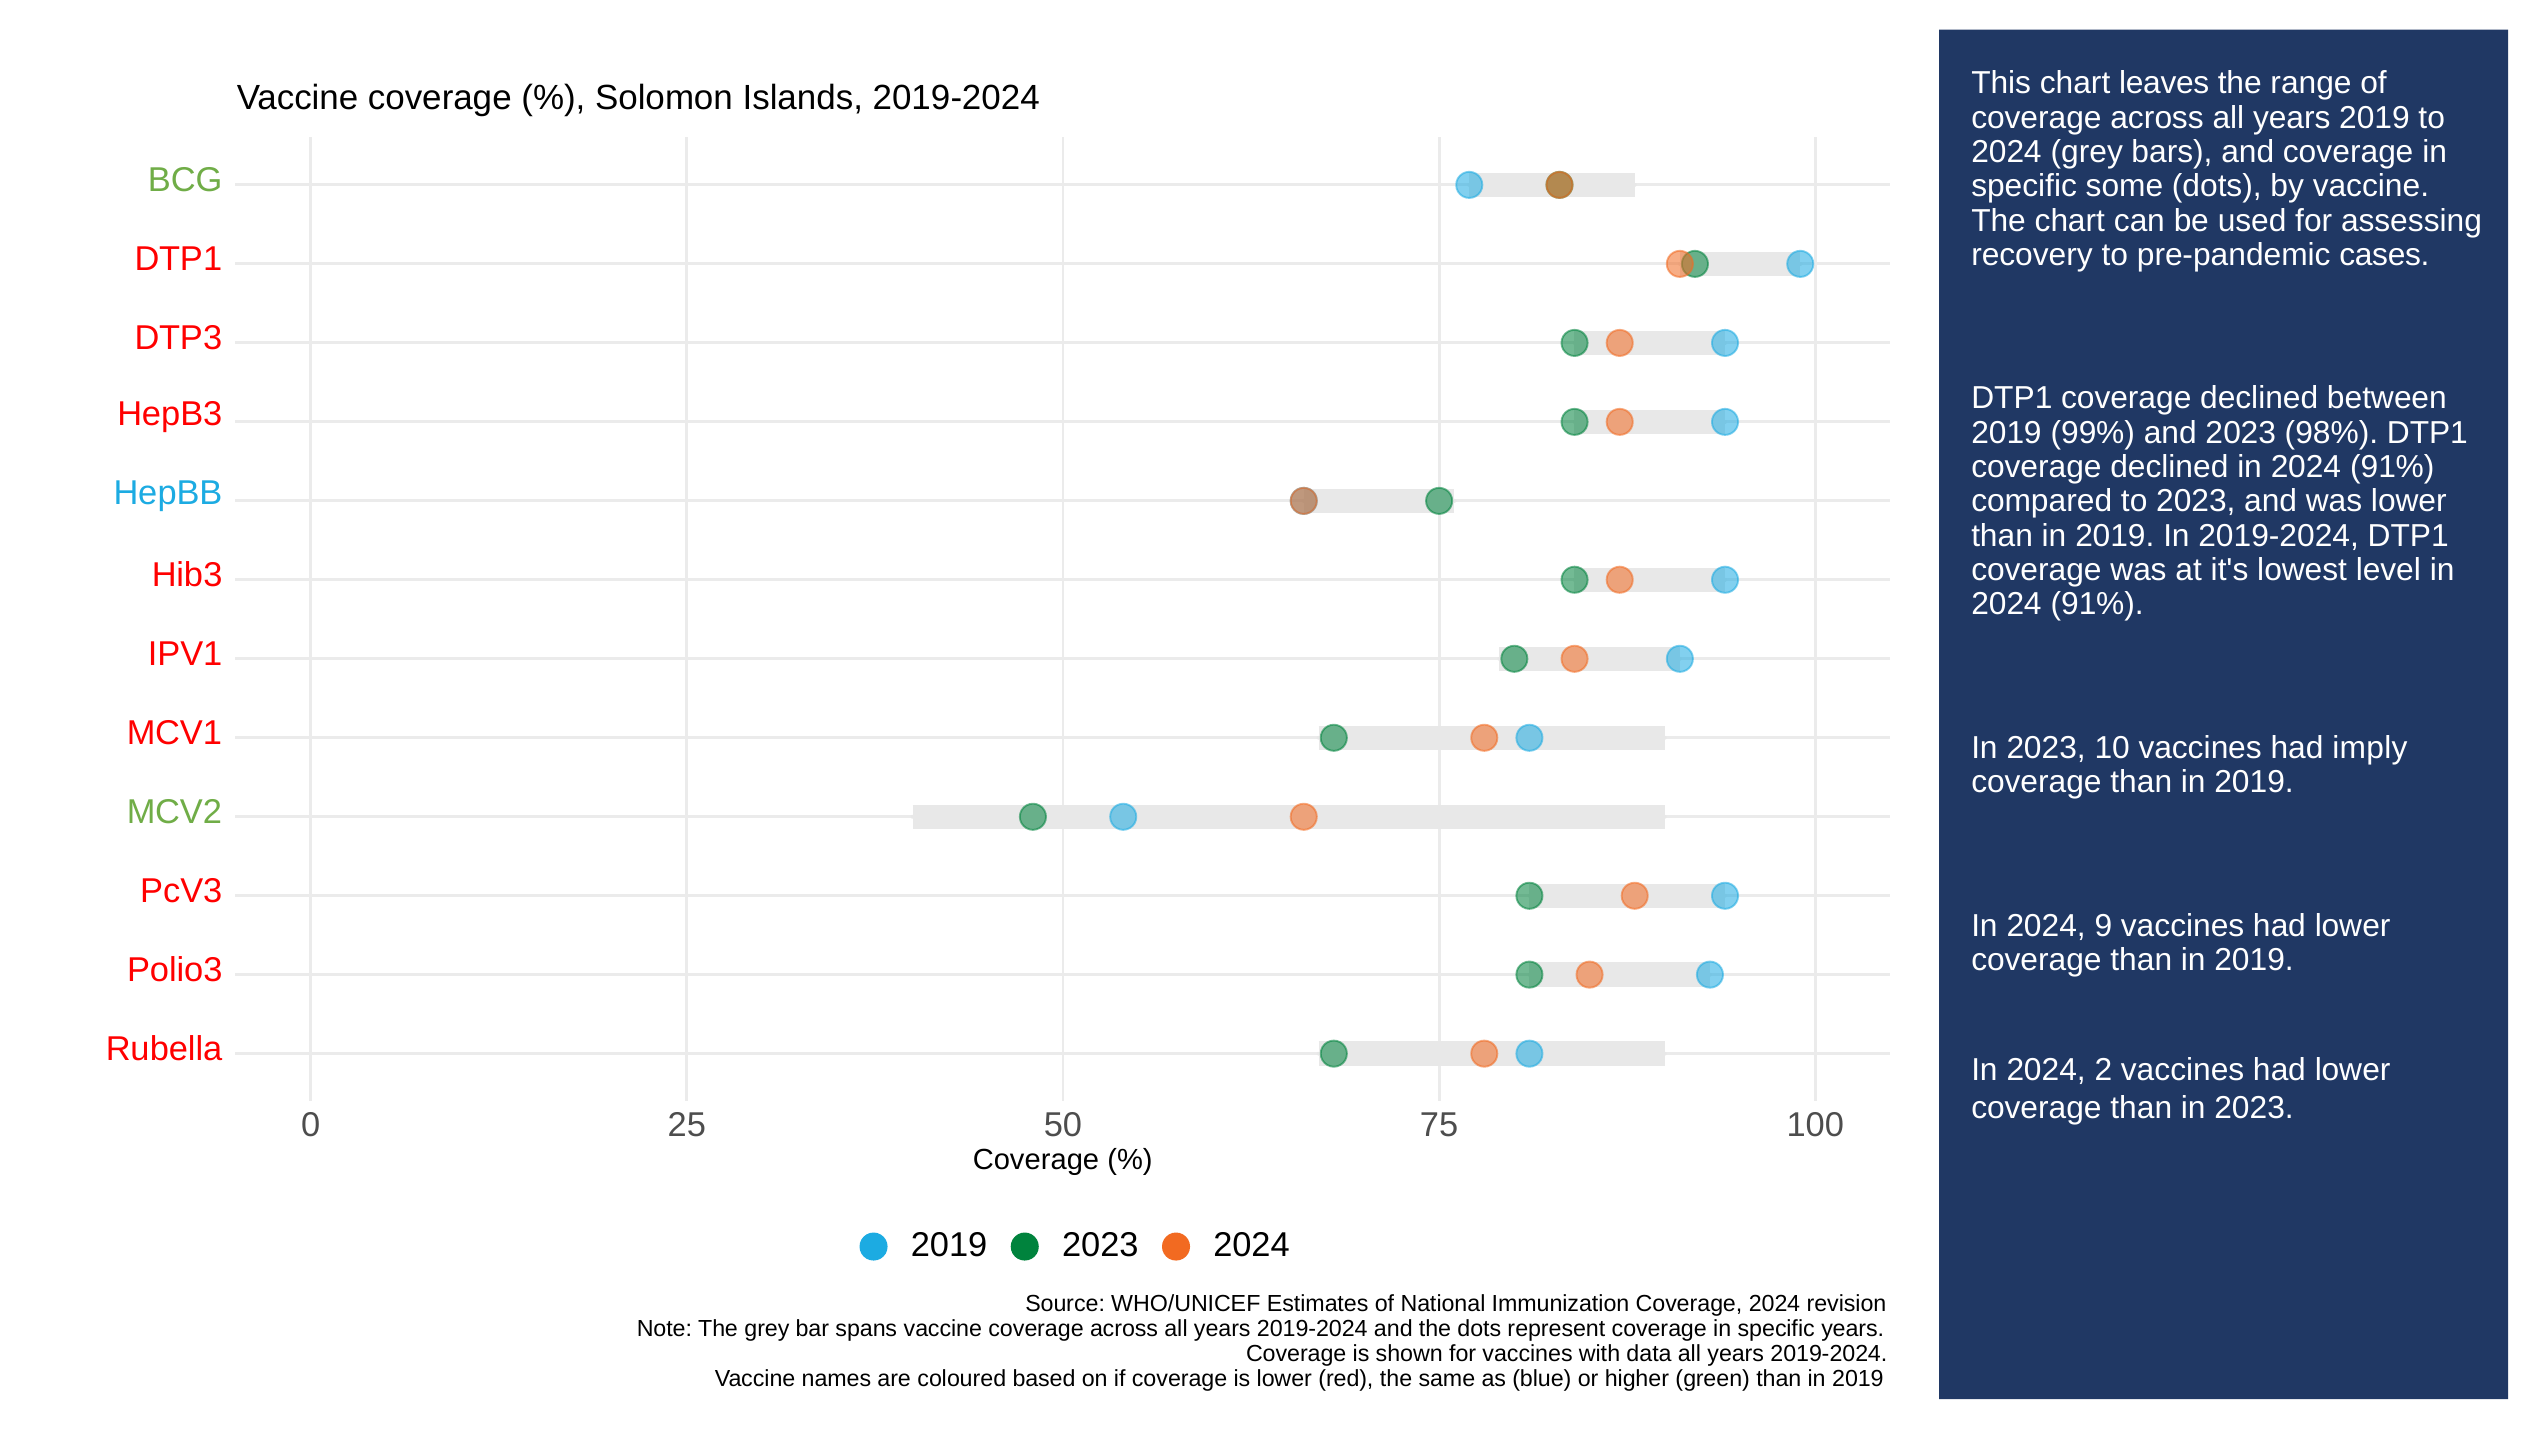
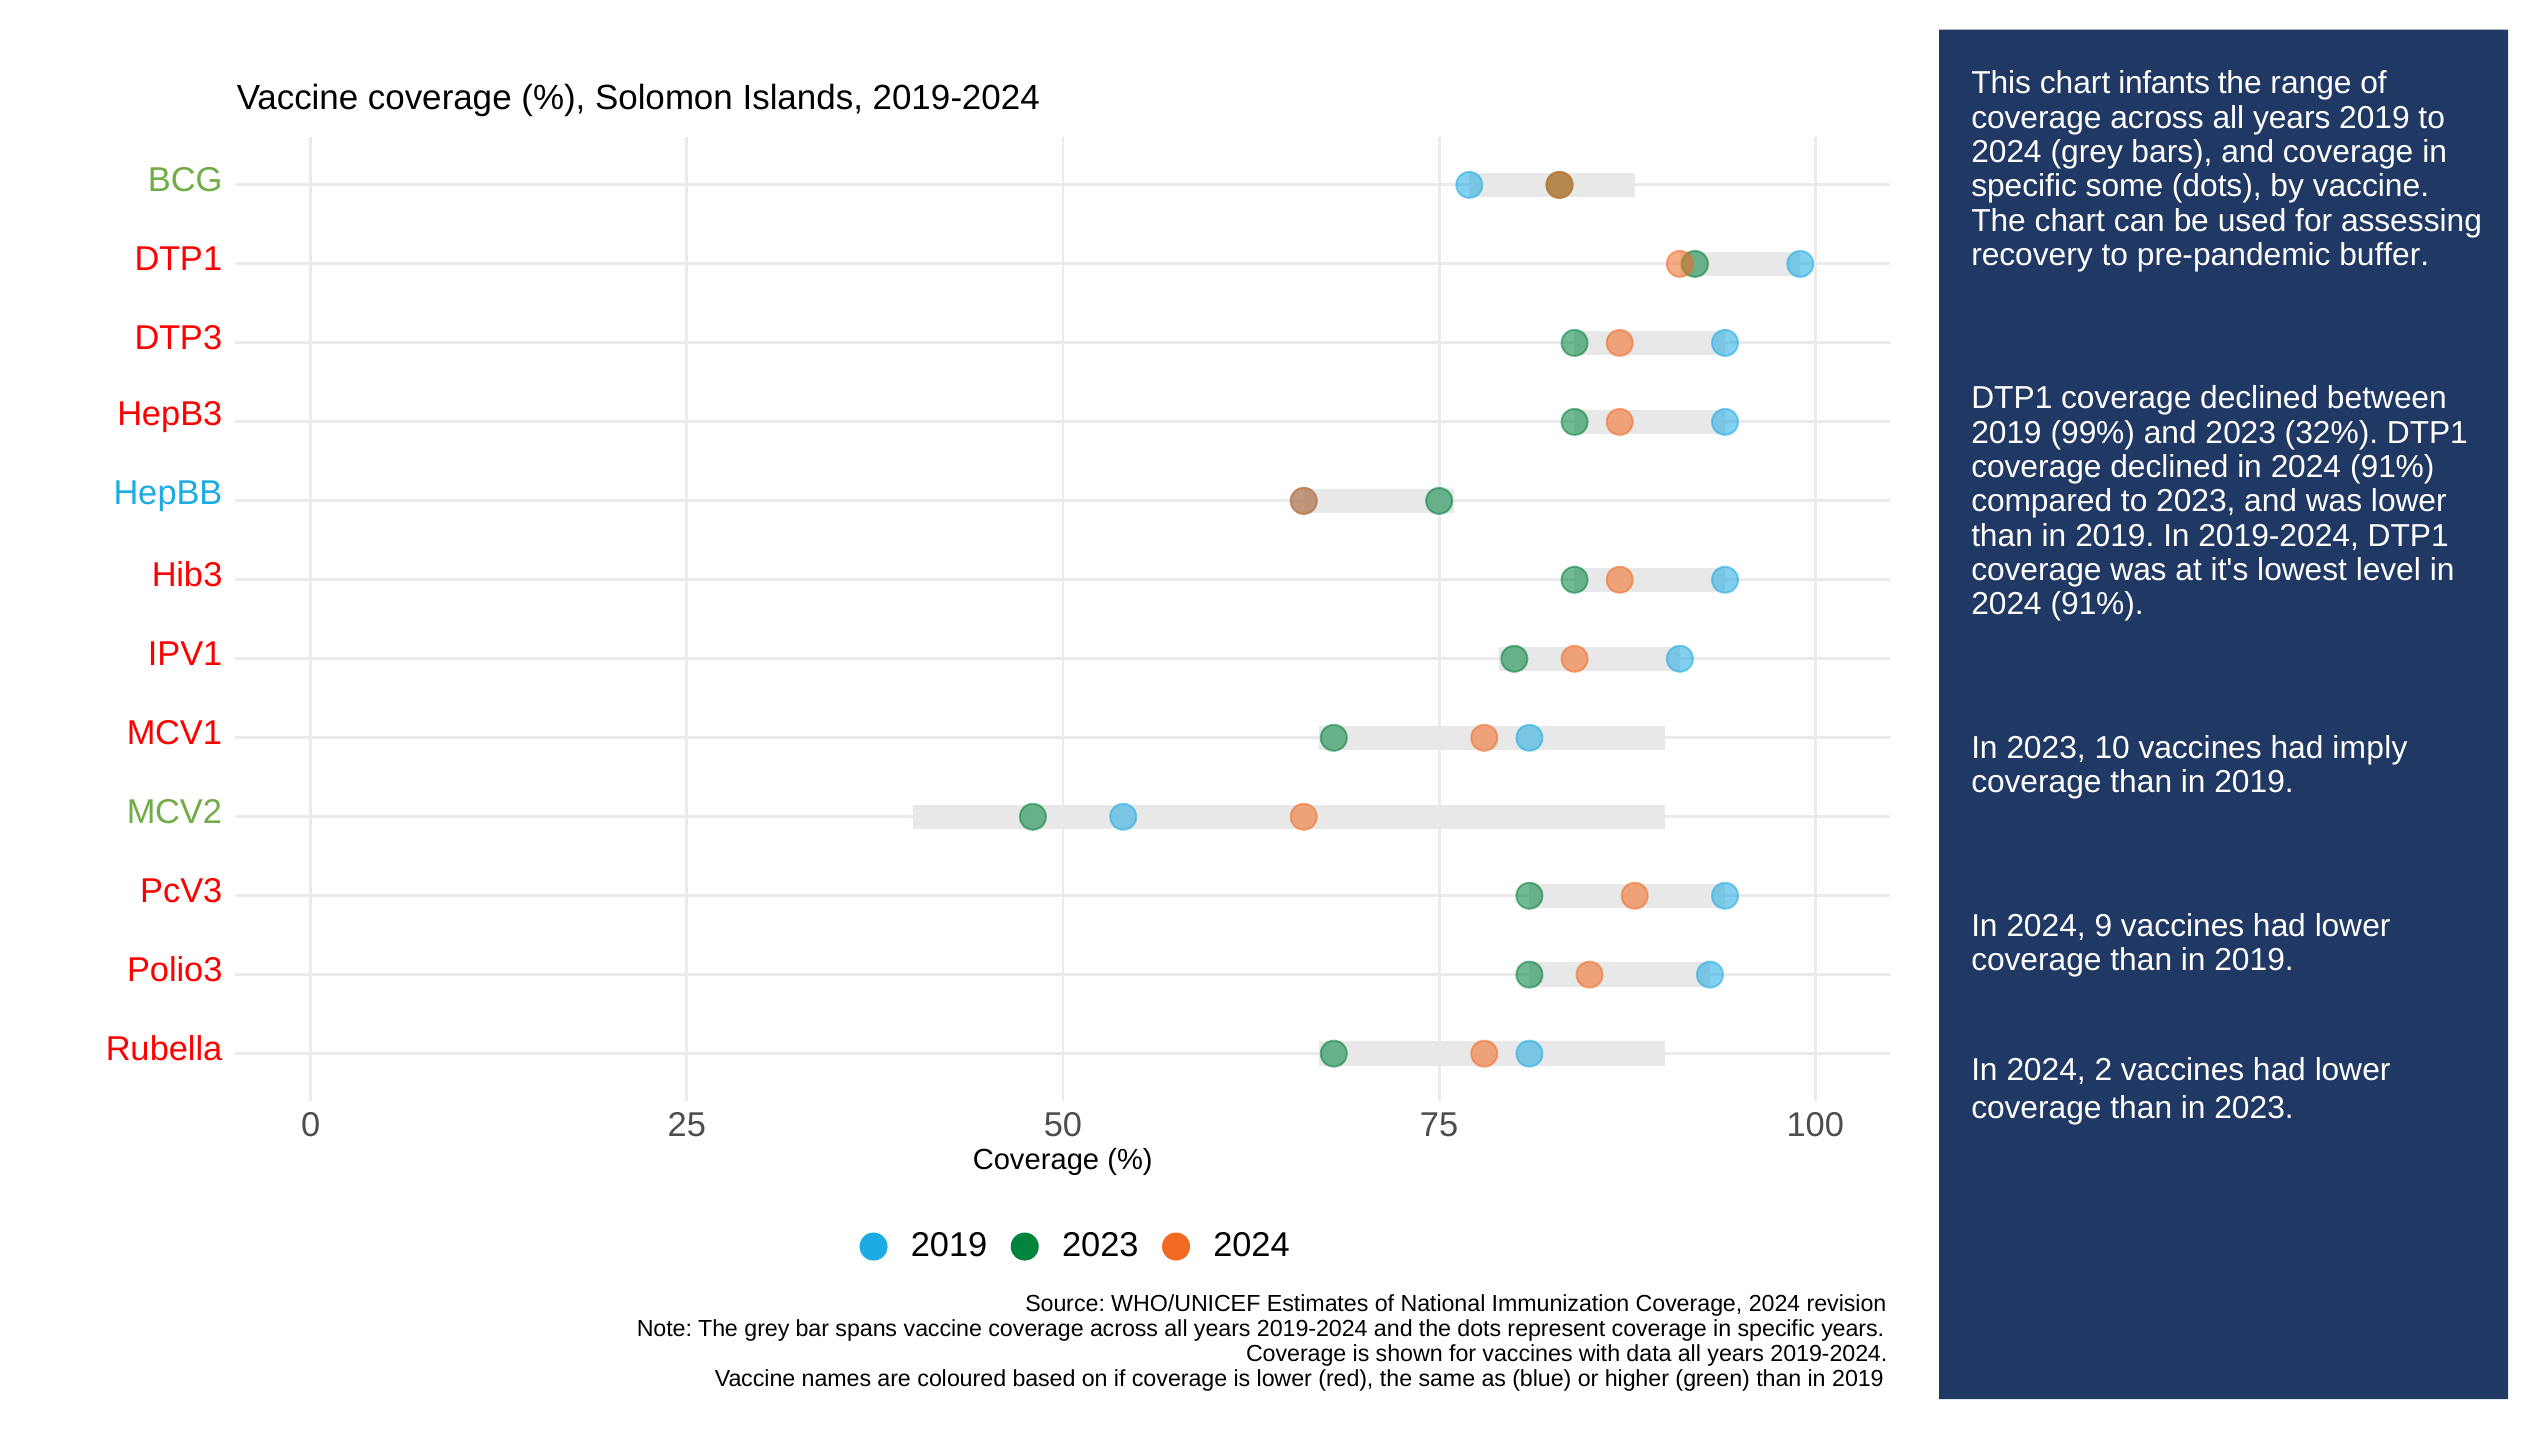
leaves: leaves -> infants (2164, 84)
cases: cases -> buffer (2384, 255)
98%: 98% -> 32% (2331, 433)
